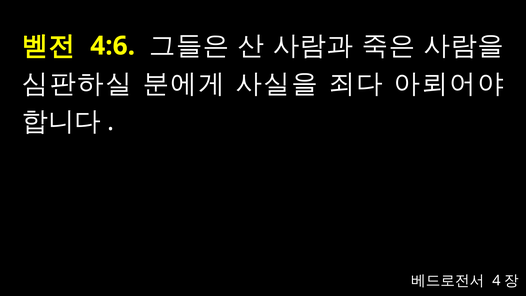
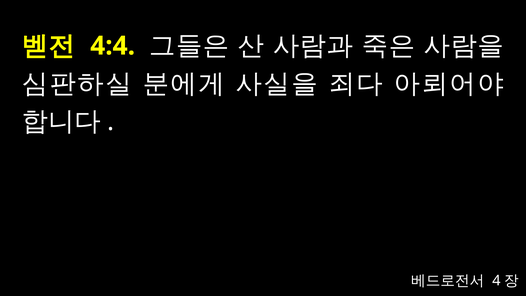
4:6: 4:6 -> 4:4 (113, 46)
